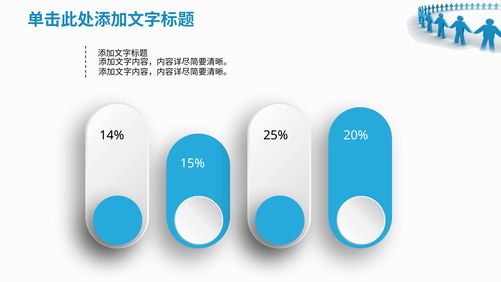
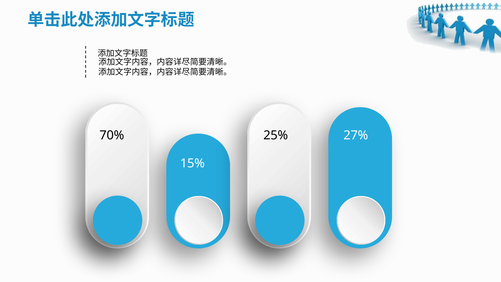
14%: 14% -> 70% (112, 135)
20%: 20% -> 27% (356, 135)
